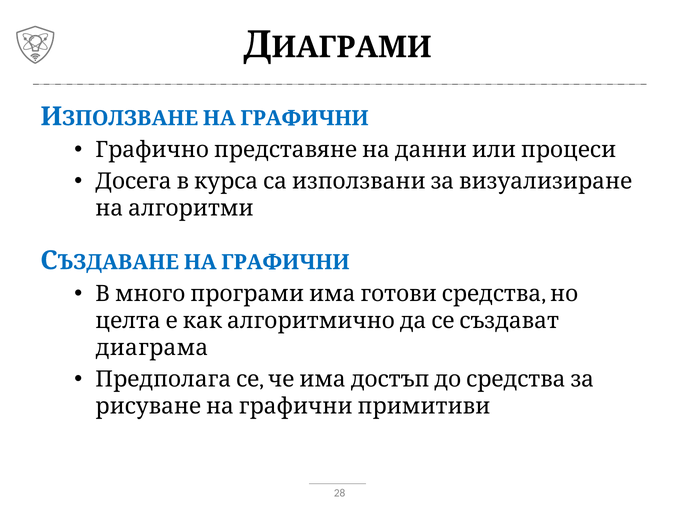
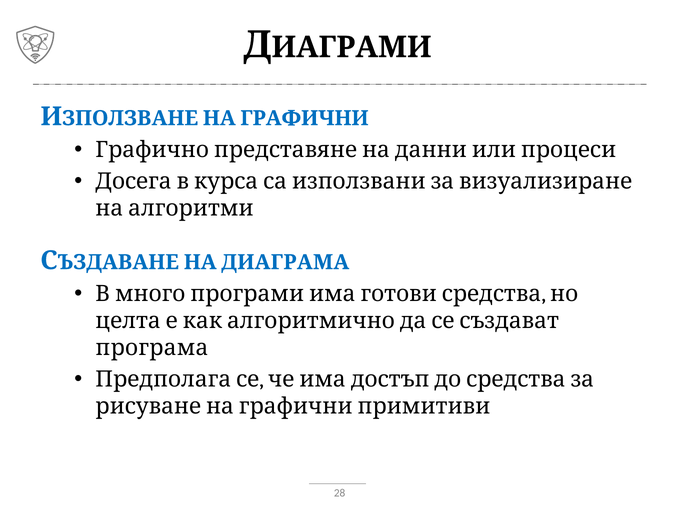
ГРАФИЧНИ: ГРАФИЧНИ -> ДИАГРАМА (285, 262)
диаграма: диаграма -> програма (152, 348)
